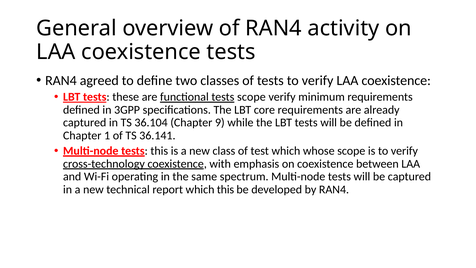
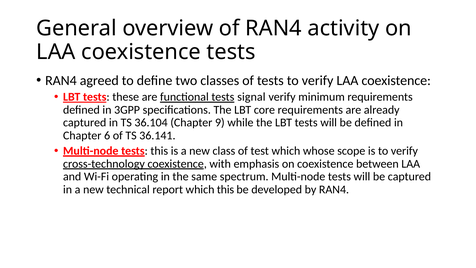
tests scope: scope -> signal (251, 97)
1: 1 -> 6 (107, 135)
